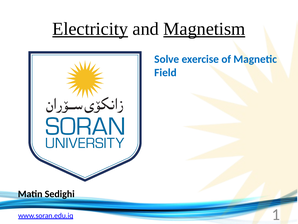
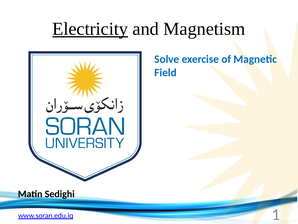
Magnetism underline: present -> none (204, 29)
